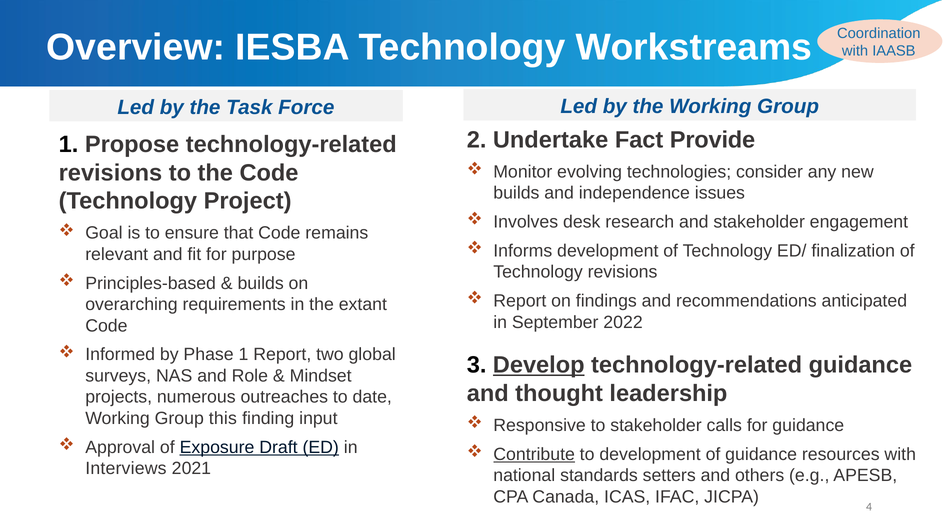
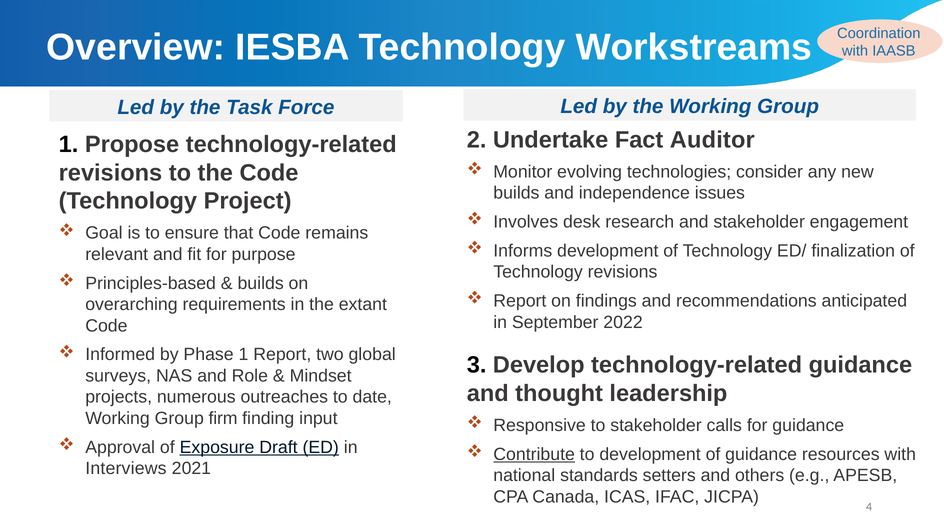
Provide: Provide -> Auditor (712, 140)
Develop underline: present -> none (539, 365)
this: this -> firm (223, 418)
